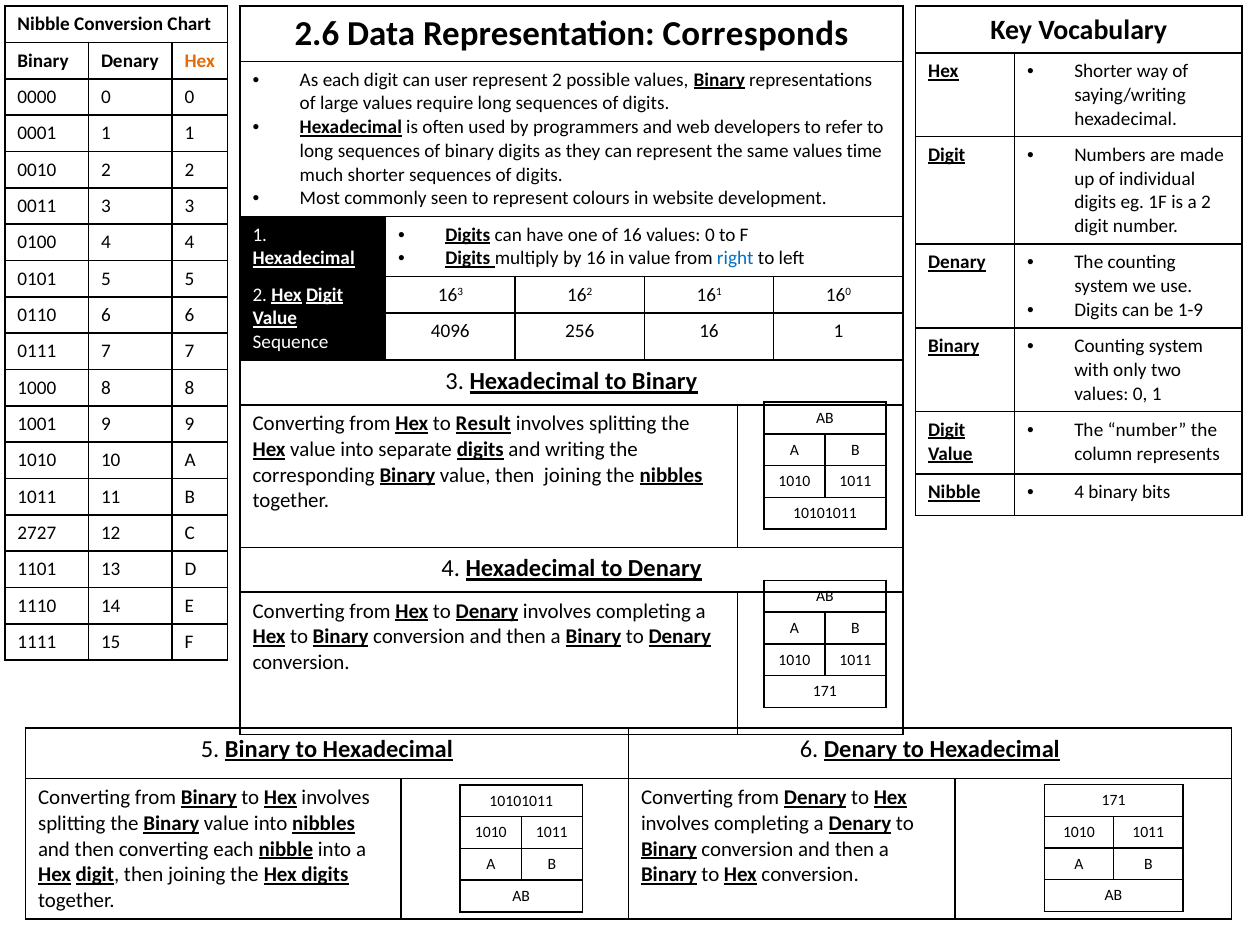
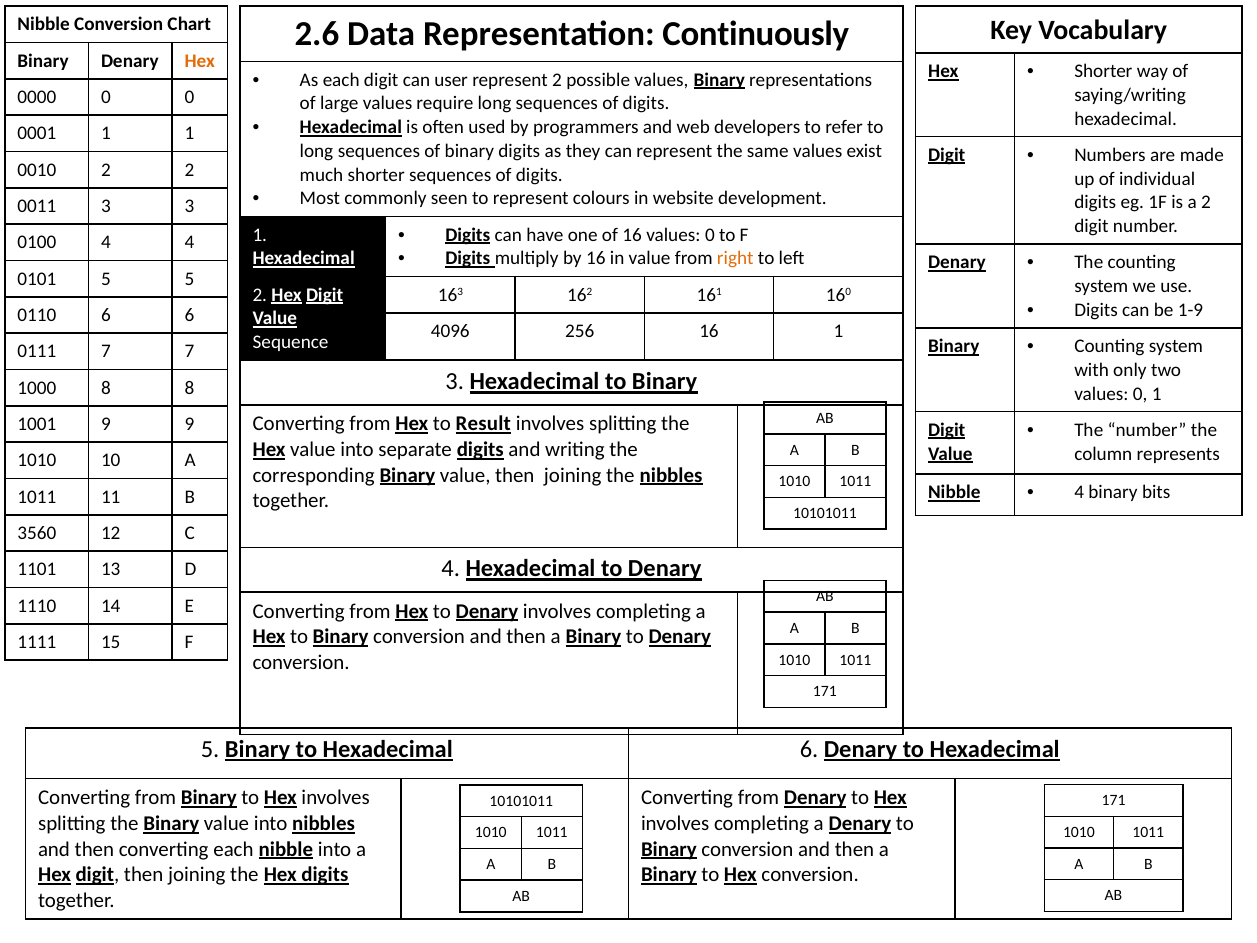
Corresponds: Corresponds -> Continuously (756, 34)
time: time -> exist (864, 151)
right colour: blue -> orange (735, 258)
2727: 2727 -> 3560 (37, 533)
